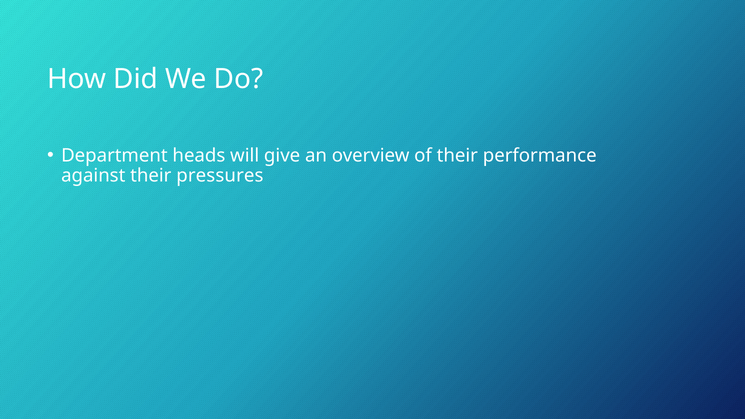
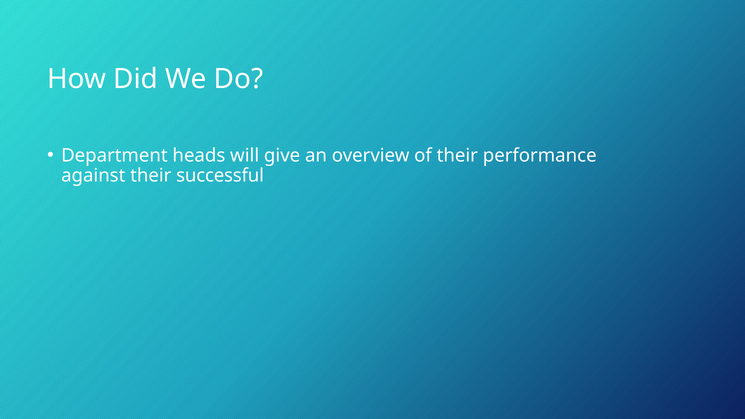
pressures: pressures -> successful (220, 176)
